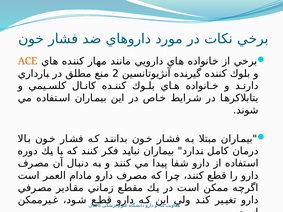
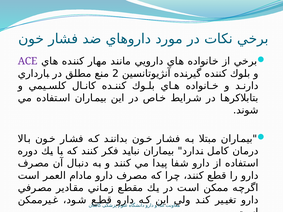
ACE colour: orange -> purple (28, 61)
